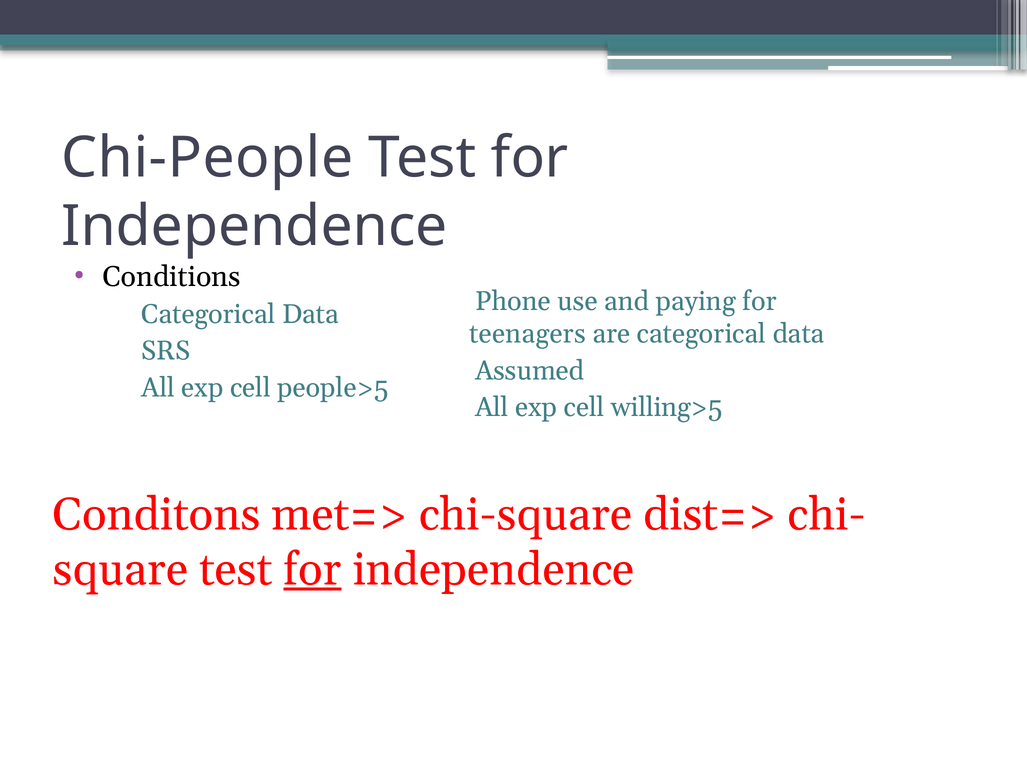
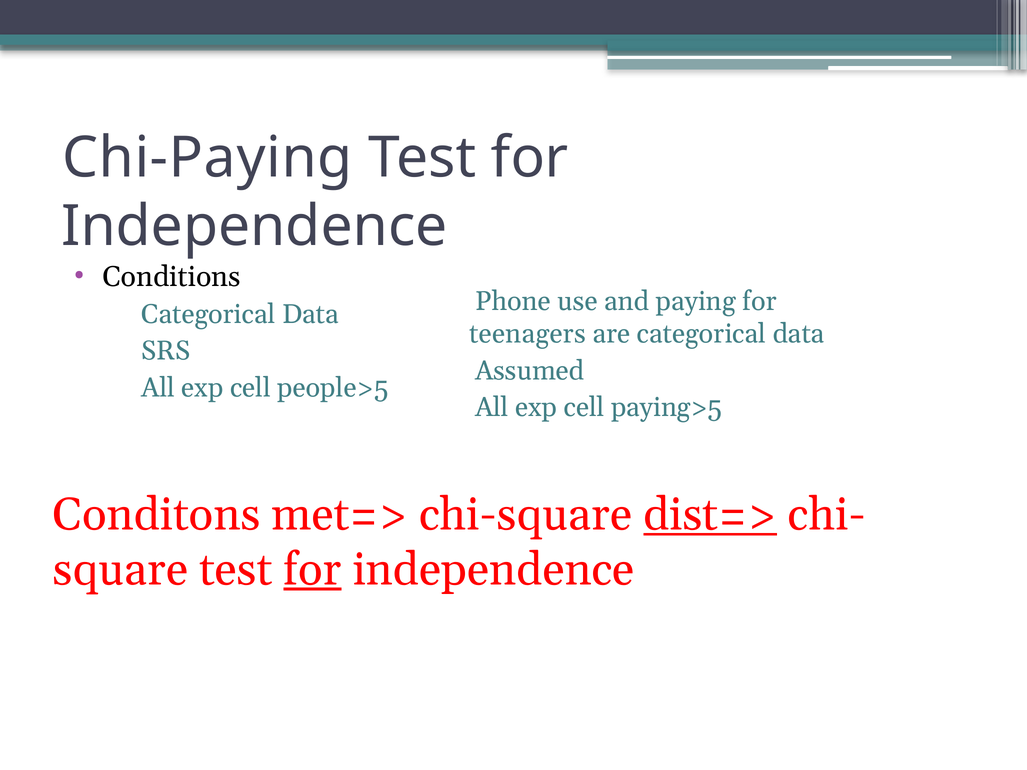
Chi-People: Chi-People -> Chi-Paying (207, 158)
willing>5: willing>5 -> paying>5 (667, 408)
dist=> underline: none -> present (710, 515)
